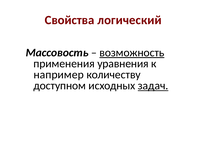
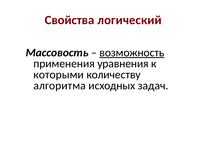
например: например -> которыми (59, 75)
доступном: доступном -> алгоритма (60, 86)
задач underline: present -> none (153, 86)
